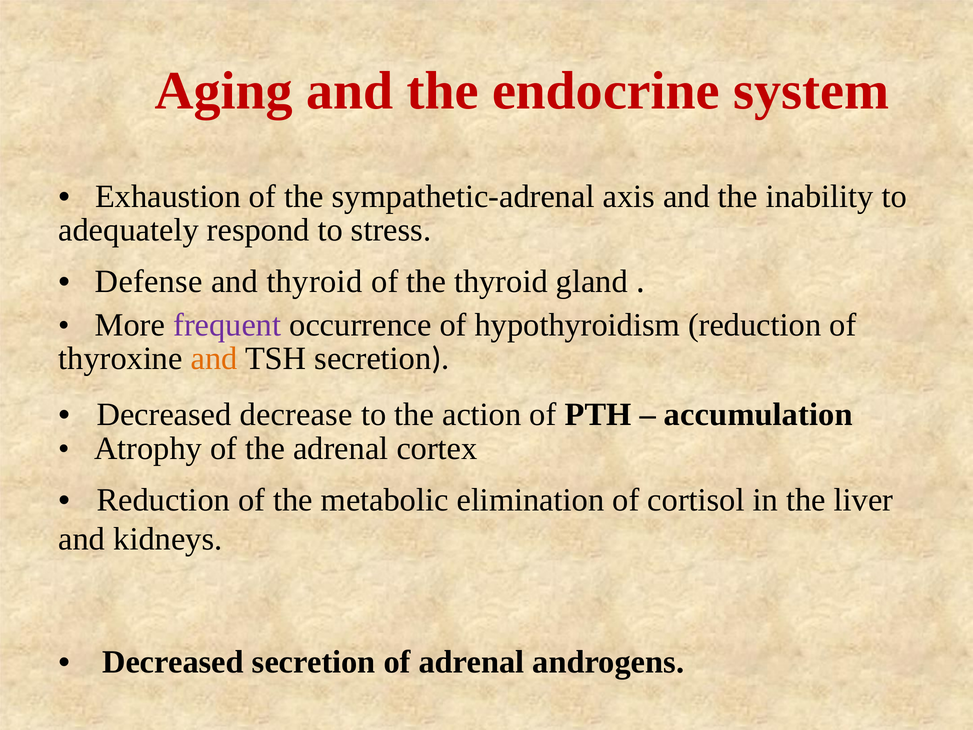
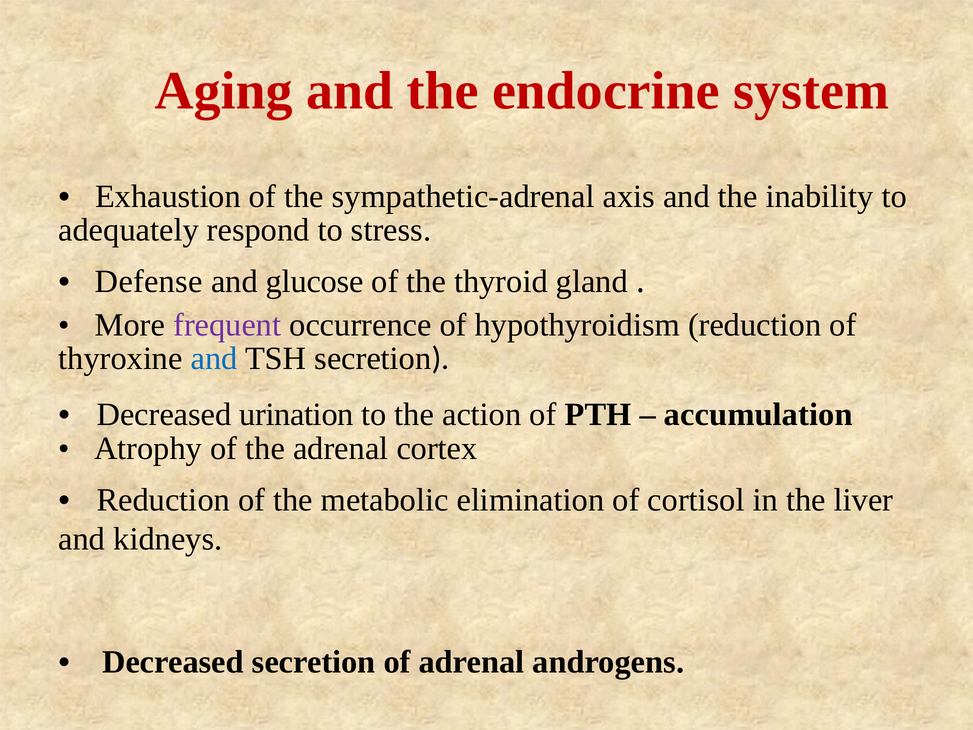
and thyroid: thyroid -> glucose (315, 281)
and colour: orange -> blue (214, 359)
decrease: decrease -> urination (296, 414)
